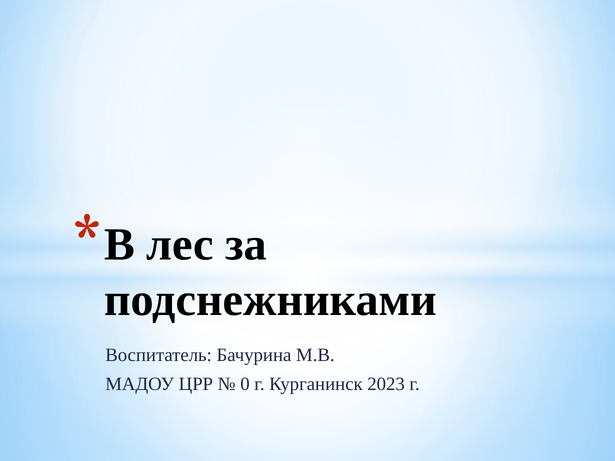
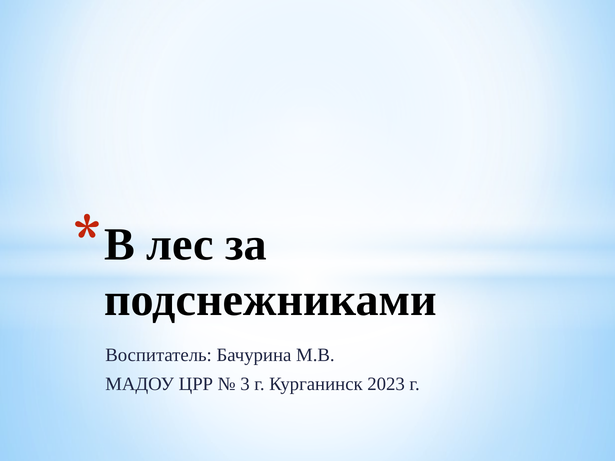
0: 0 -> 3 (245, 384)
